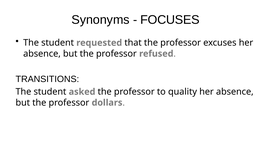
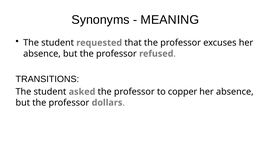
FOCUSES: FOCUSES -> MEANING (170, 20)
quality: quality -> copper (183, 91)
